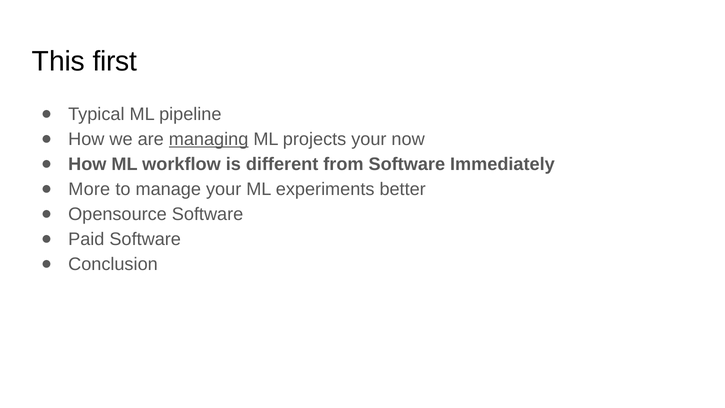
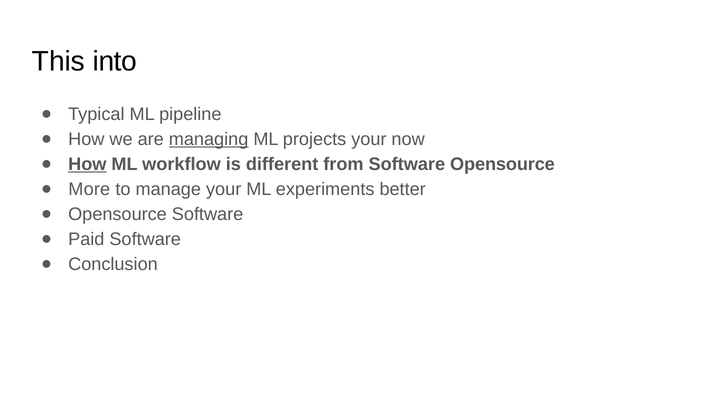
first: first -> into (115, 61)
How underline: none -> present (87, 164)
Software Immediately: Immediately -> Opensource (502, 164)
